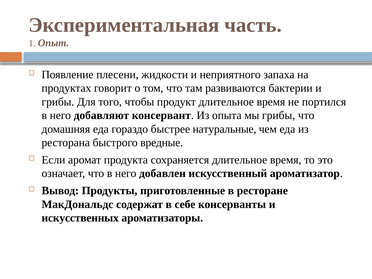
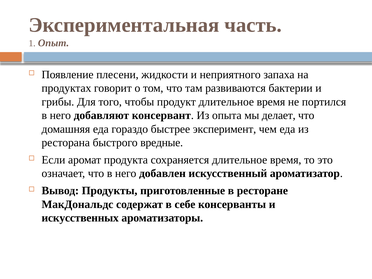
мы грибы: грибы -> делает (279, 115)
натуральные: натуральные -> эксперимент (224, 129)
